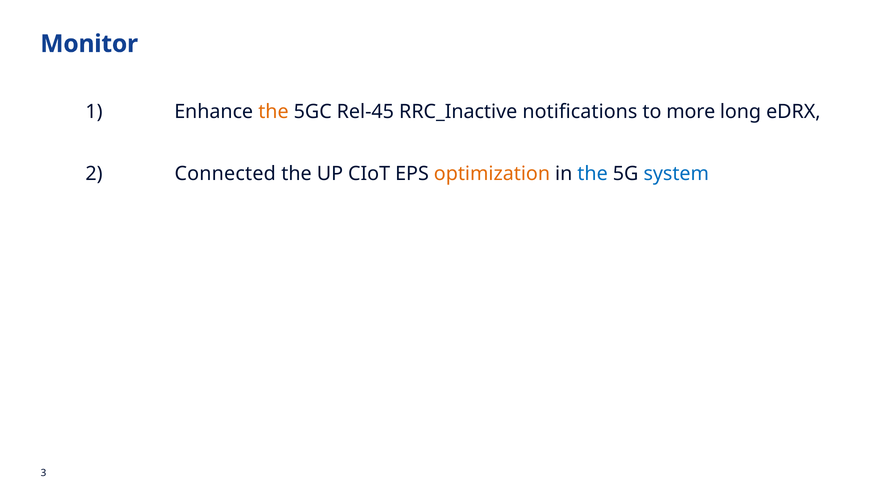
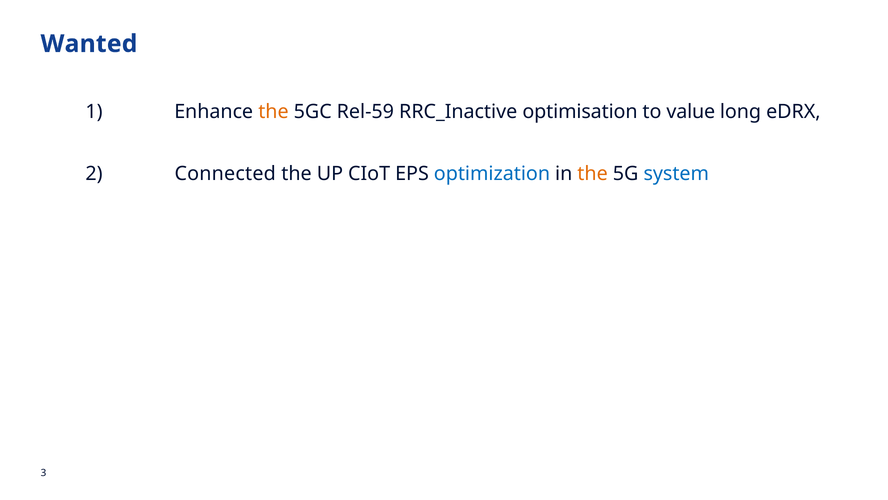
Monitor: Monitor -> Wanted (89, 44)
Rel-45: Rel-45 -> Rel-59 (365, 111)
notifications: notifications -> optimisation (580, 111)
more: more -> value (691, 111)
optimization colour: orange -> blue (492, 173)
the colour: blue -> orange (593, 173)
